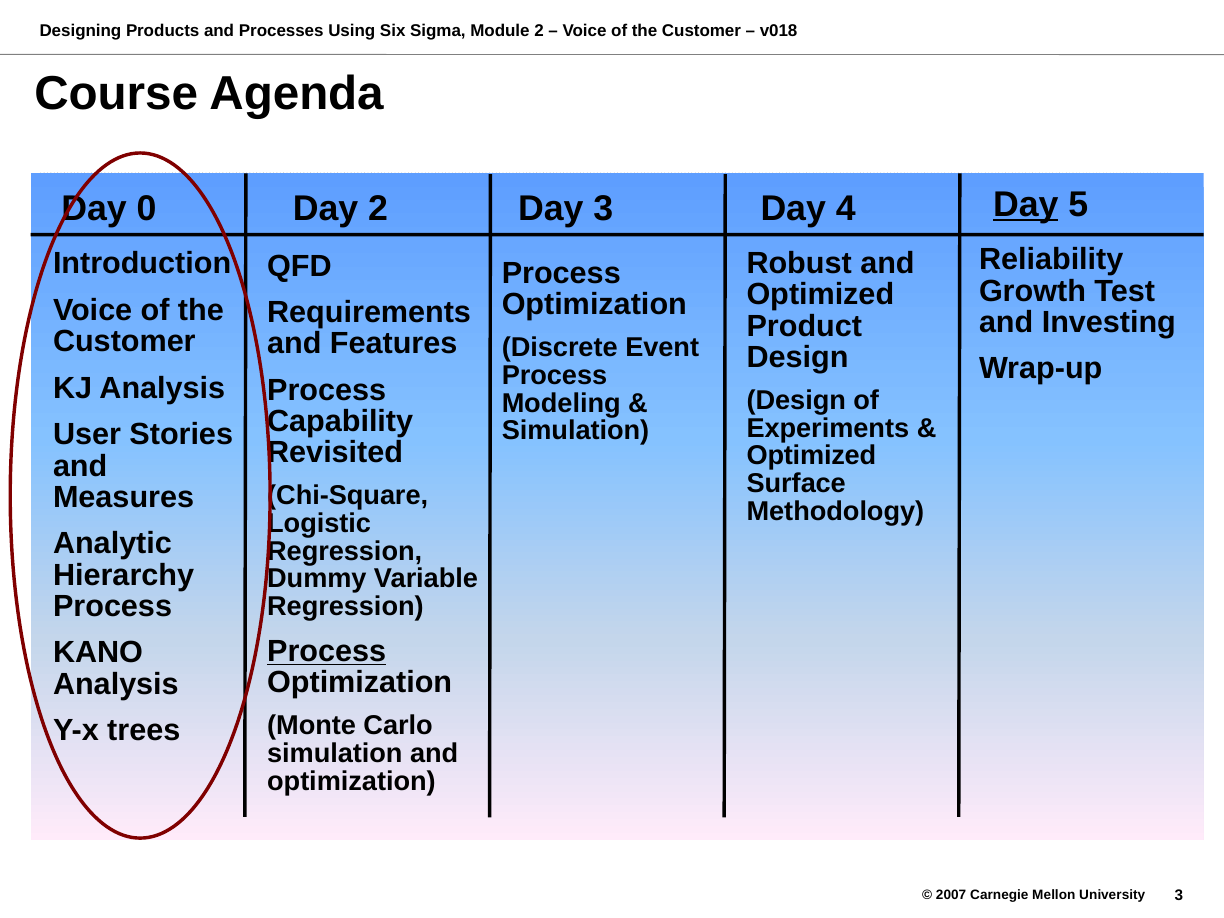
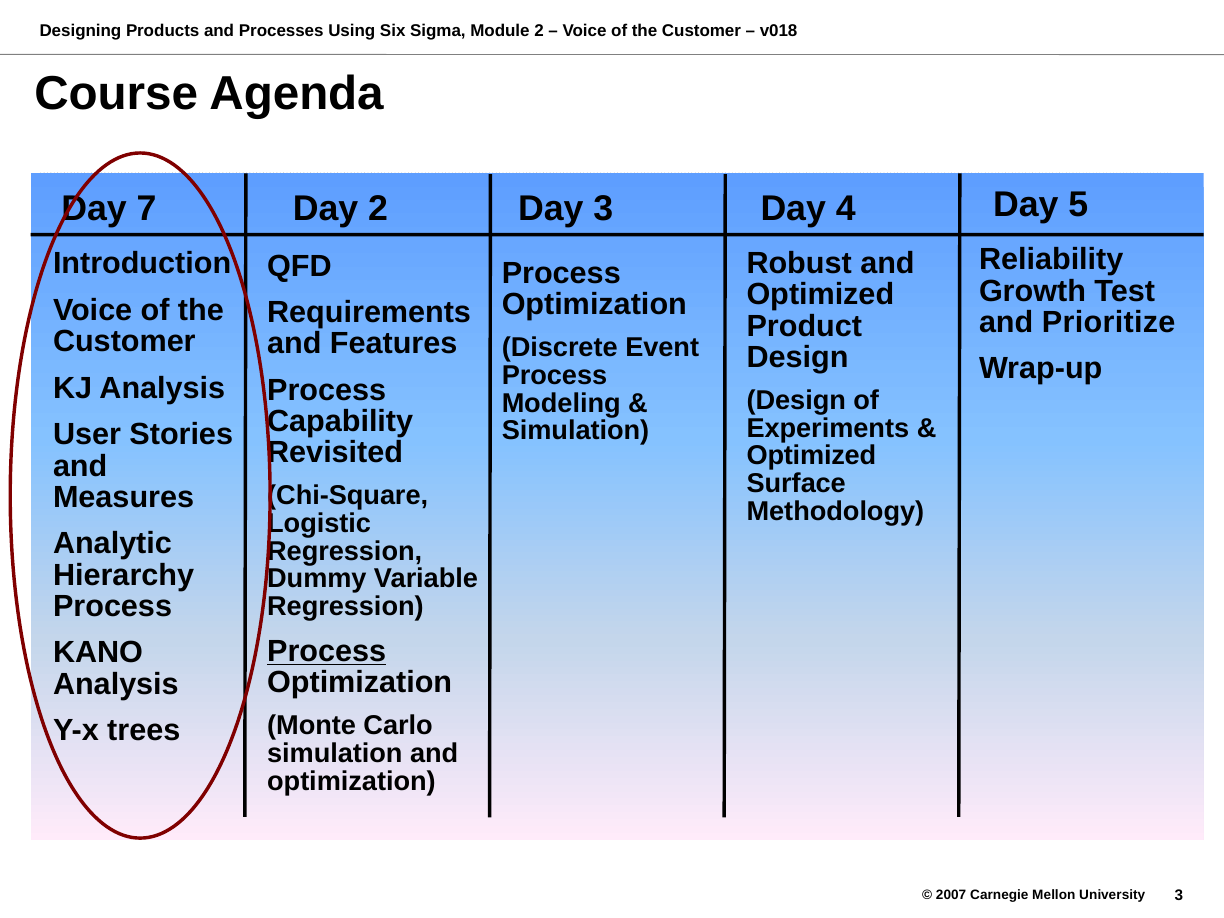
Day underline: present -> none (1026, 205)
0: 0 -> 7 (147, 209)
Investing: Investing -> Prioritize (1109, 322)
